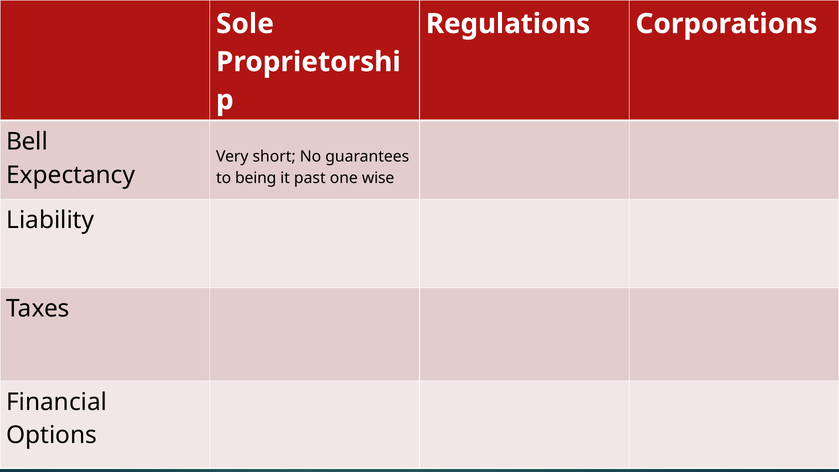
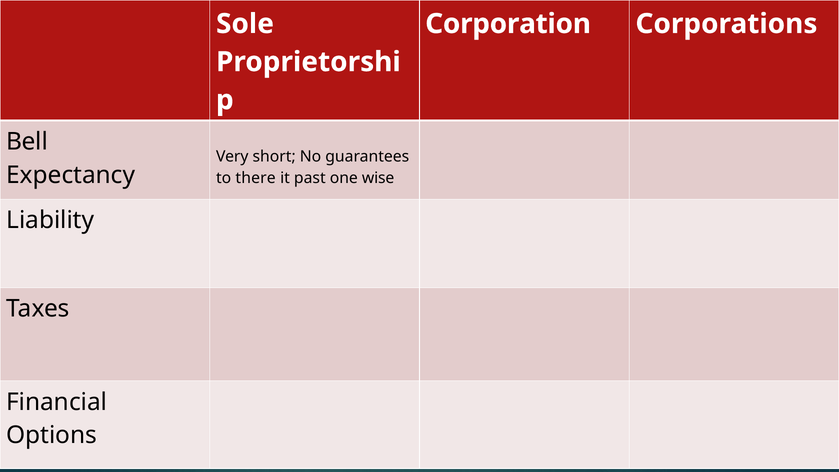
Regulations: Regulations -> Corporation (508, 24)
being: being -> there (256, 178)
